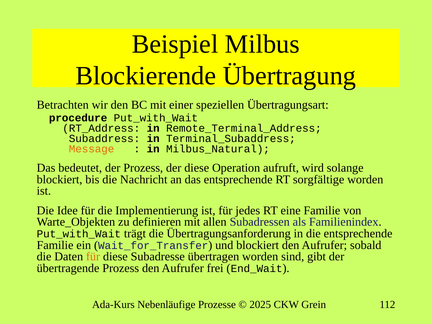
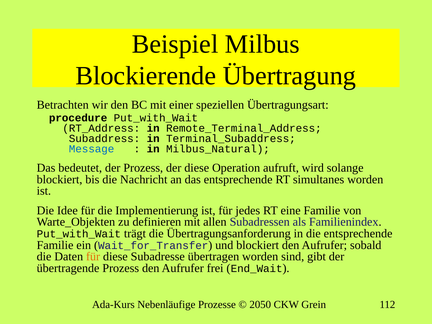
Message colour: orange -> blue (92, 149)
sorgfältige: sorgfältige -> simultanes (319, 179)
2025: 2025 -> 2050 (260, 305)
